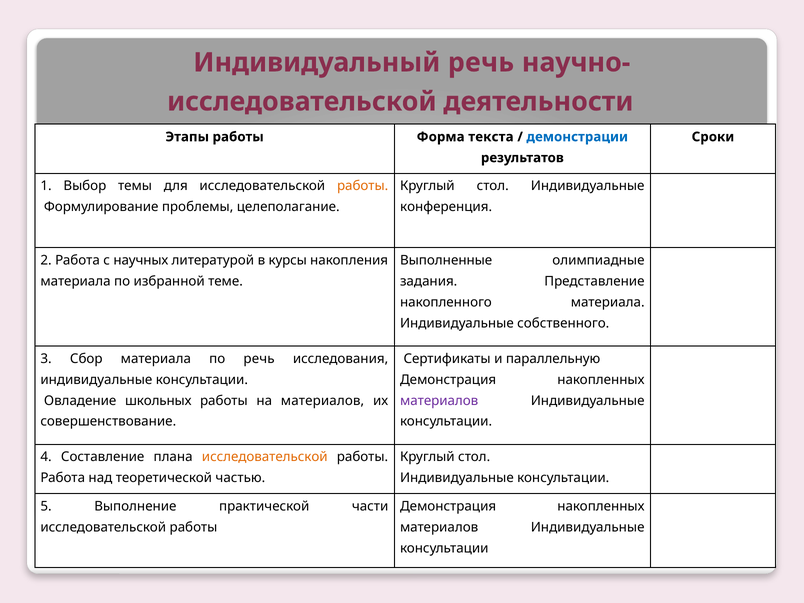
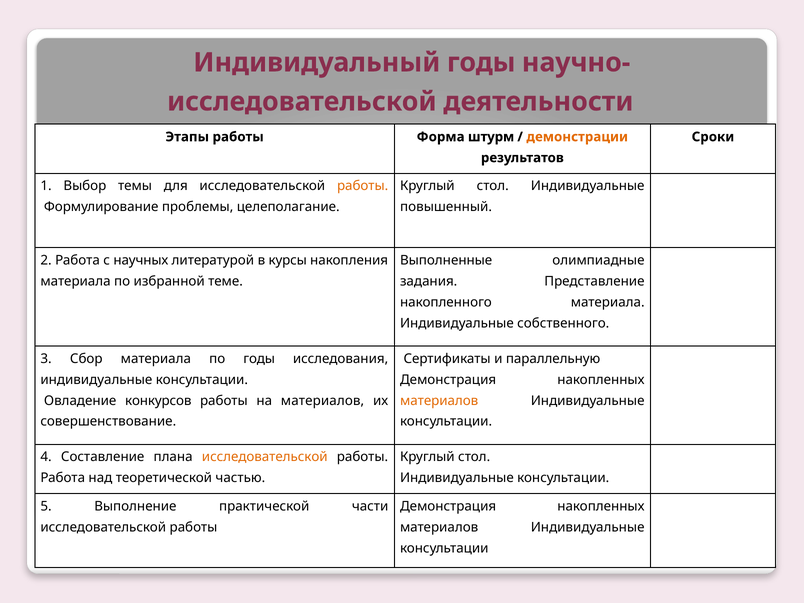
Индивидуальный речь: речь -> годы (481, 63)
текста: текста -> штурм (491, 137)
демонстрации colour: blue -> orange (577, 137)
конференция: конференция -> повышенный (446, 207)
по речь: речь -> годы (259, 359)
школьных: школьных -> конкурсов (158, 401)
материалов colour: purple -> orange (439, 401)
